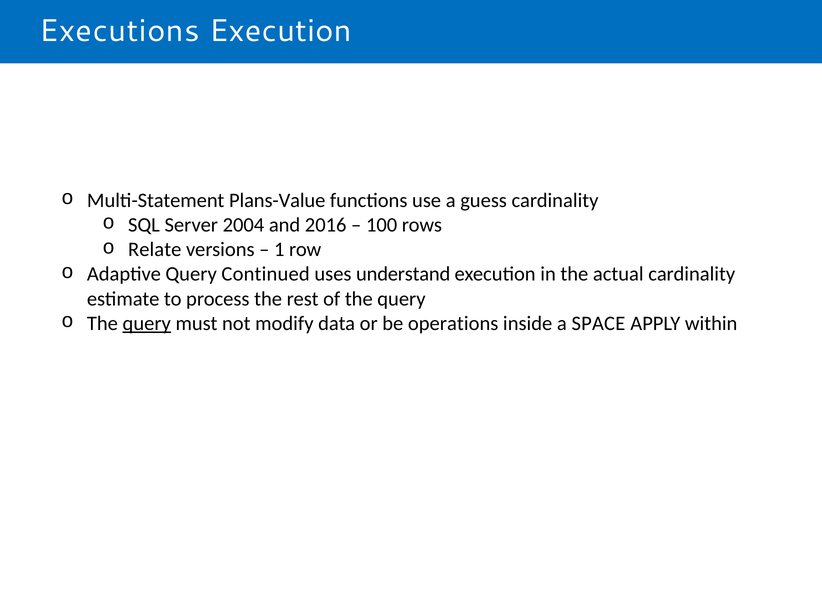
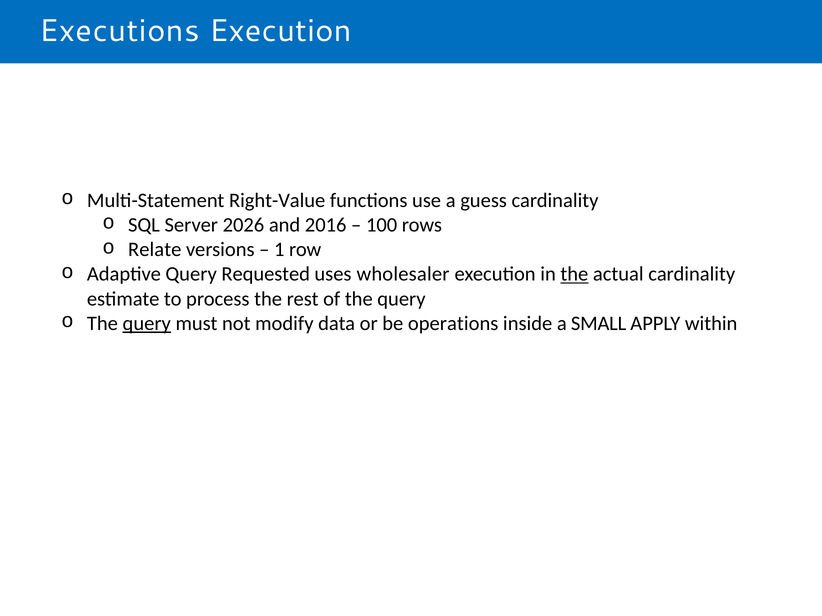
Plans-Value: Plans-Value -> Right-Value (277, 200)
2004: 2004 -> 2026 (243, 225)
Continued: Continued -> Requested (266, 274)
understand: understand -> wholesaler (403, 274)
the underline: none -> present (574, 274)
SPACE: SPACE -> SMALL (599, 324)
